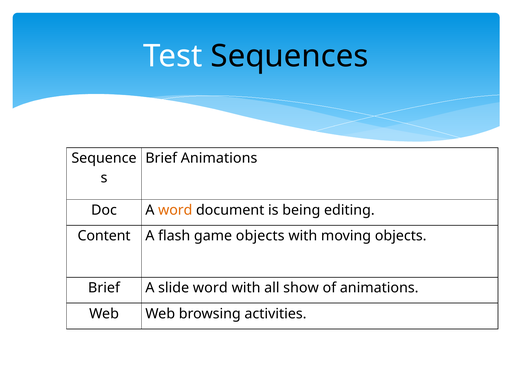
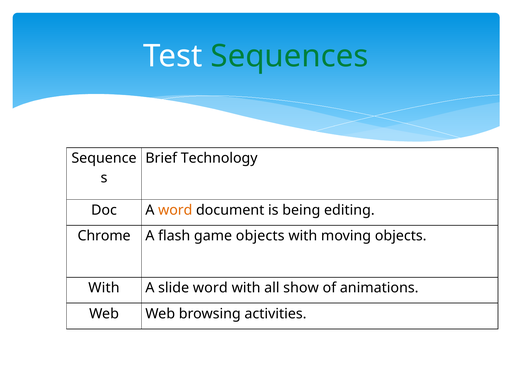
Sequences colour: black -> green (290, 56)
Brief Animations: Animations -> Technology (219, 158)
Content: Content -> Chrome (104, 236)
Brief: Brief -> With (104, 288)
